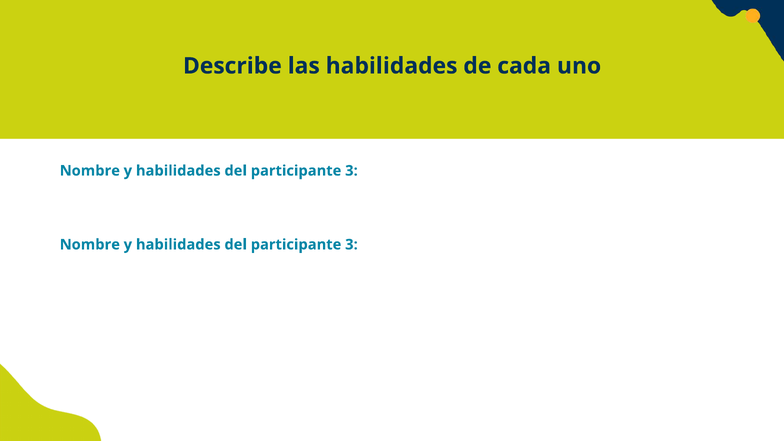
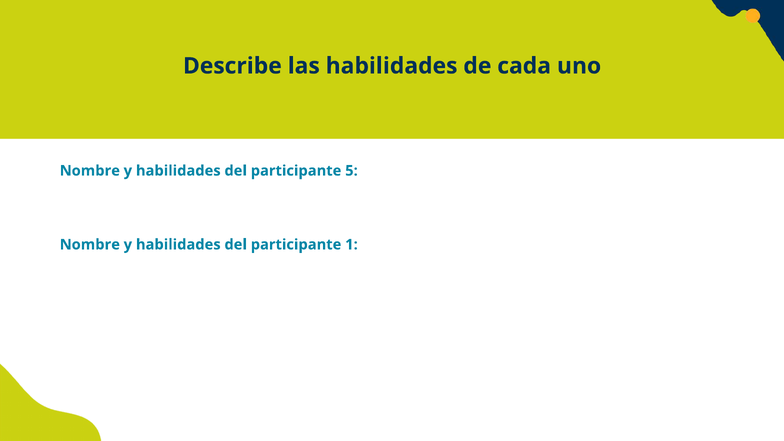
3: 3 -> 5 (351, 171)
3: 3 -> 1 (351, 245)
